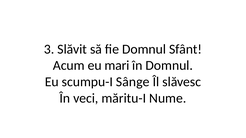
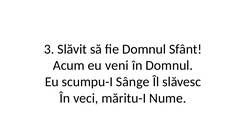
mari: mari -> veni (117, 66)
